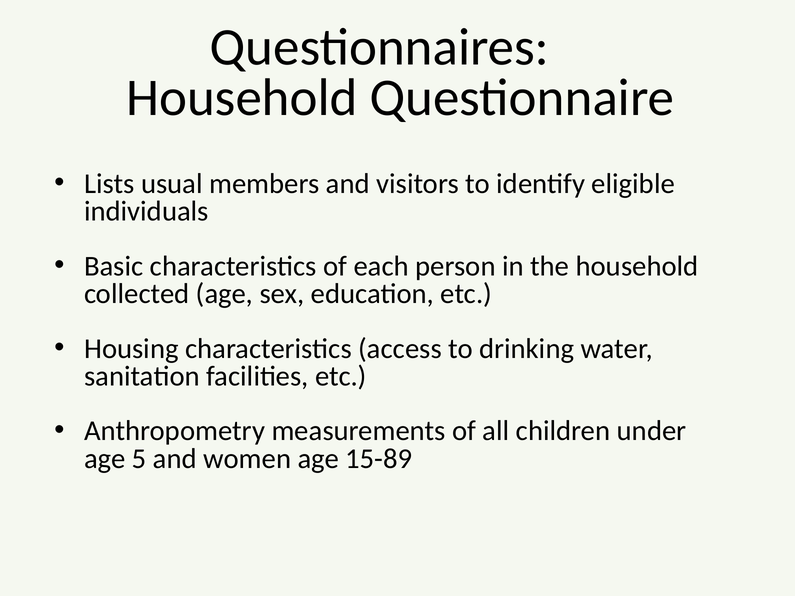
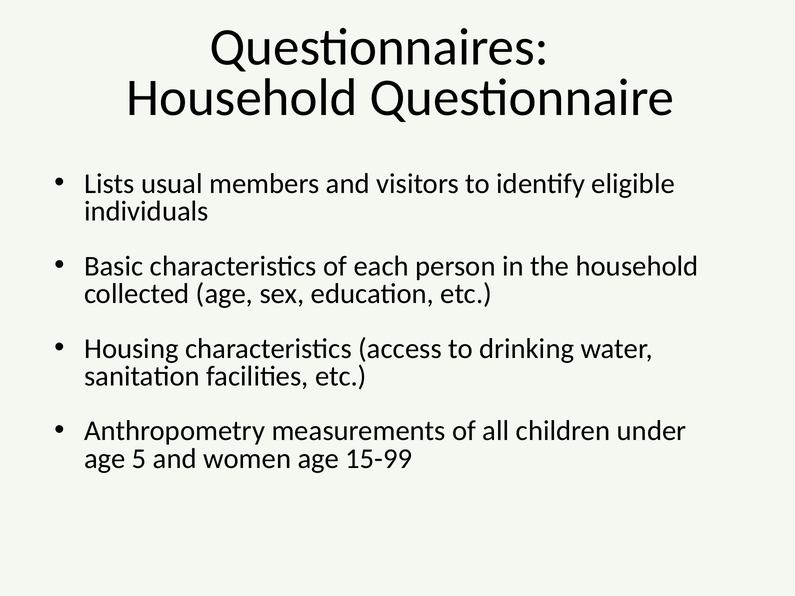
15-89: 15-89 -> 15-99 (379, 459)
